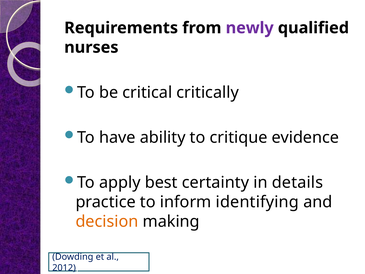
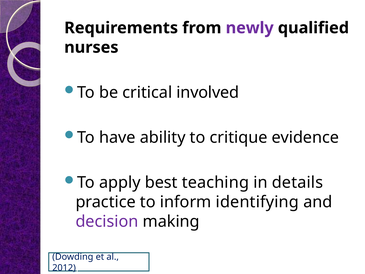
critically: critically -> involved (208, 92)
certainty: certainty -> teaching (215, 182)
decision colour: orange -> purple (107, 221)
